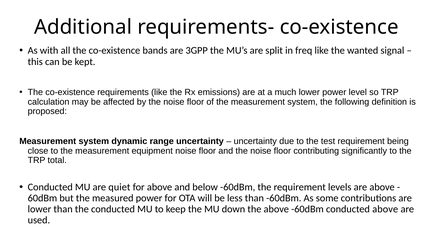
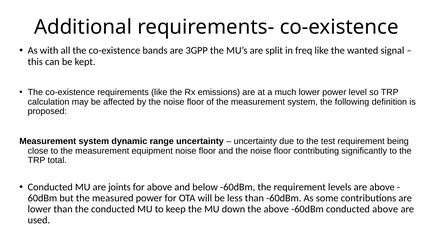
quiet: quiet -> joints (119, 187)
